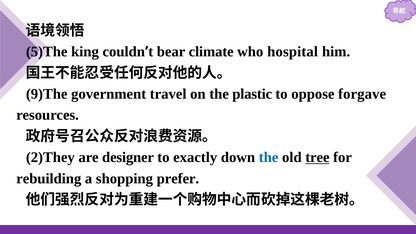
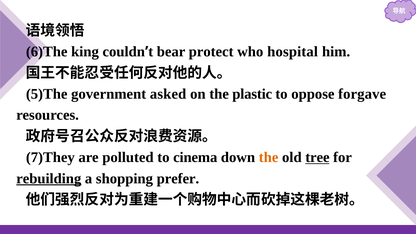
5)The: 5)The -> 6)The (47, 52)
climate: climate -> protect (211, 52)
9)The: 9)The -> 5)The (47, 94)
travel: travel -> asked (168, 94)
2)They: 2)They -> 7)They (50, 157)
designer: designer -> polluted (128, 157)
exactly: exactly -> cinema (195, 157)
the colour: blue -> orange (269, 157)
rebuilding underline: none -> present (49, 178)
